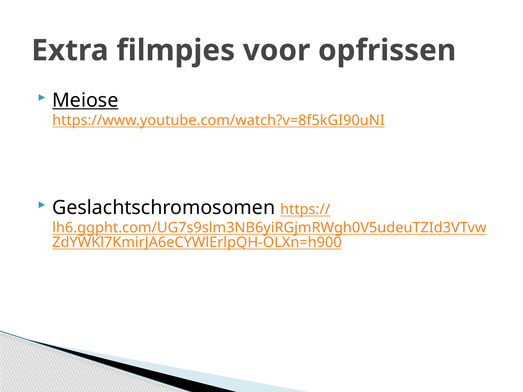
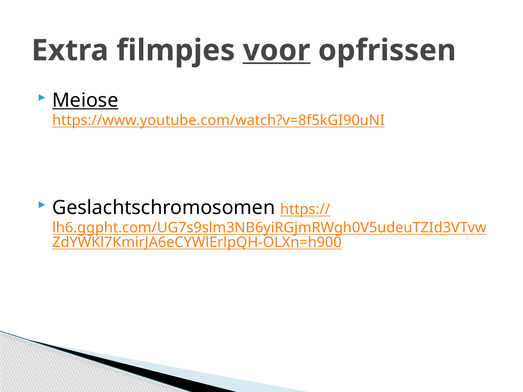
voor underline: none -> present (277, 50)
